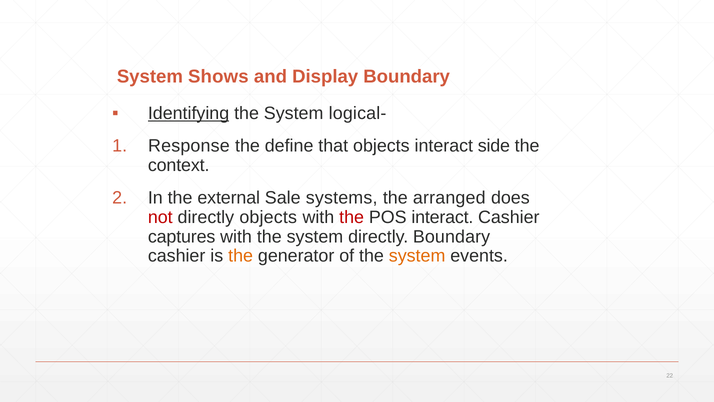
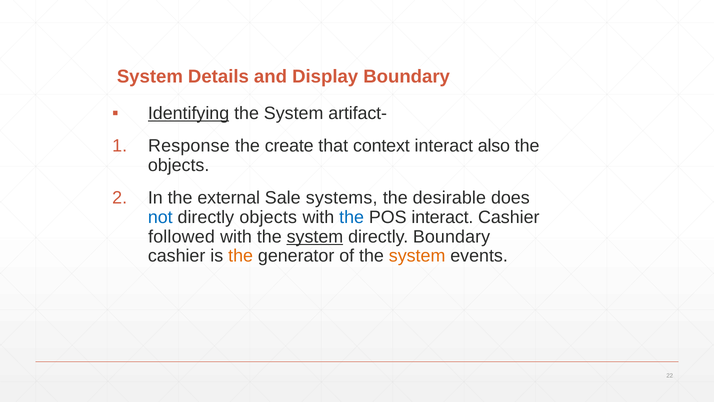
Shows: Shows -> Details (218, 76)
logical-: logical- -> artifact- (358, 113)
define: define -> create (289, 146)
that objects: objects -> context (381, 146)
side: side -> also (494, 146)
context: context -> objects (179, 165)
arranged: arranged -> desirable (449, 198)
not colour: red -> blue (160, 217)
the colour: red -> blue (352, 217)
captures: captures -> followed (181, 236)
system underline: none -> present (315, 236)
